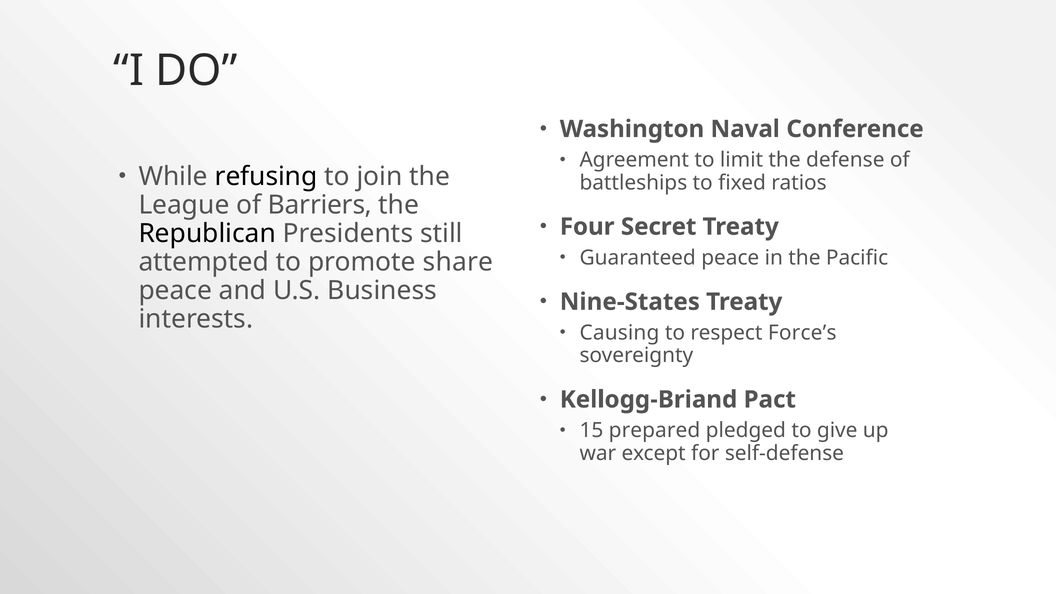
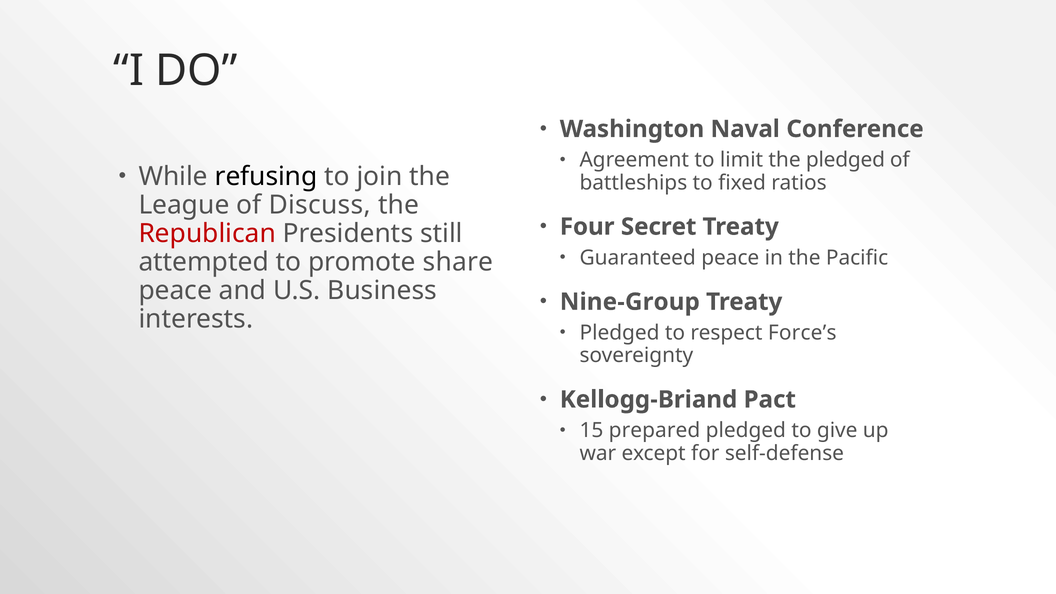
the defense: defense -> pledged (845, 160)
Barriers: Barriers -> Discuss (320, 205)
Republican colour: black -> red (207, 234)
Nine-States: Nine-States -> Nine-Group (630, 302)
Causing: Causing -> Pledged (620, 333)
